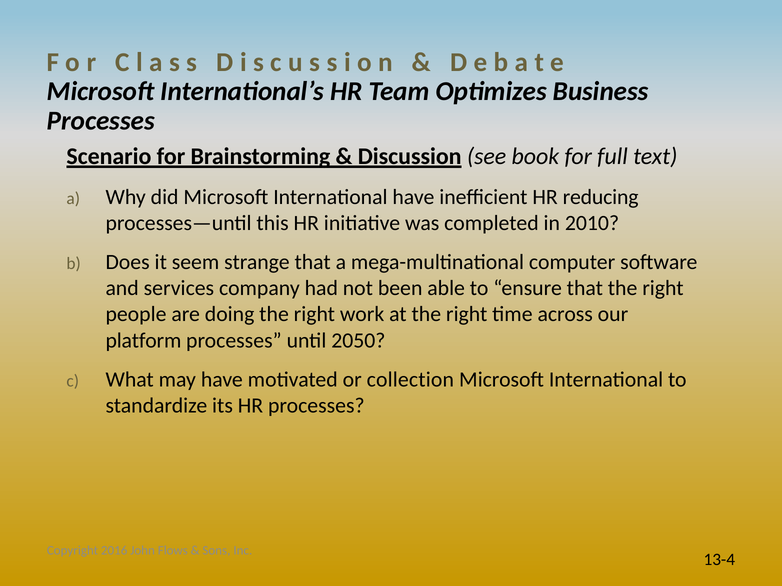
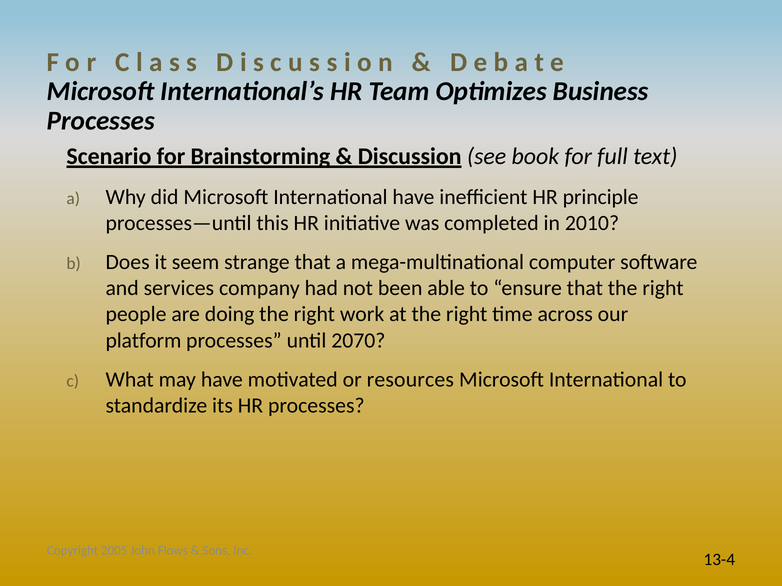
reducing: reducing -> principle (601, 197)
2050: 2050 -> 2070 (358, 341)
collection: collection -> resources (410, 380)
2016: 2016 -> 2005 (114, 551)
